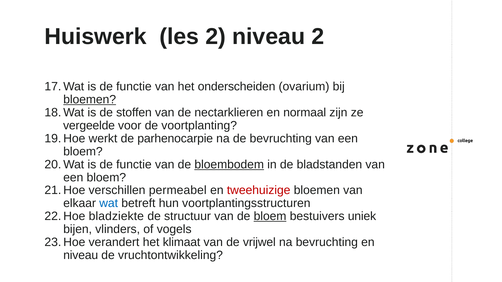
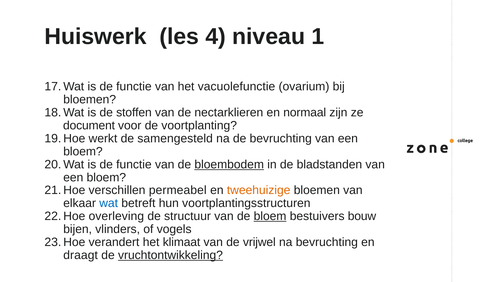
les 2: 2 -> 4 (216, 37)
niveau 2: 2 -> 1 (318, 37)
onderscheiden: onderscheiden -> vacuolefunctie (237, 87)
bloemen underline: present -> none (90, 100)
vergeelde: vergeelde -> document (89, 126)
parhenocarpie: parhenocarpie -> samengesteld (175, 139)
tweehuizige colour: red -> orange (259, 191)
bladziekte: bladziekte -> overleving (116, 217)
uniek: uniek -> bouw (362, 217)
niveau: niveau -> draagt (81, 256)
vruchtontwikkeling underline: none -> present (170, 256)
